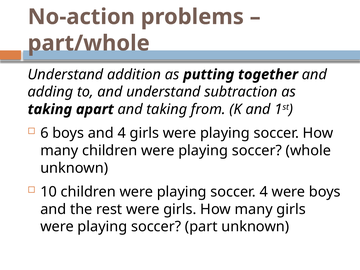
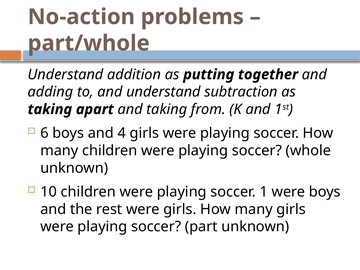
soccer 4: 4 -> 1 (264, 192)
